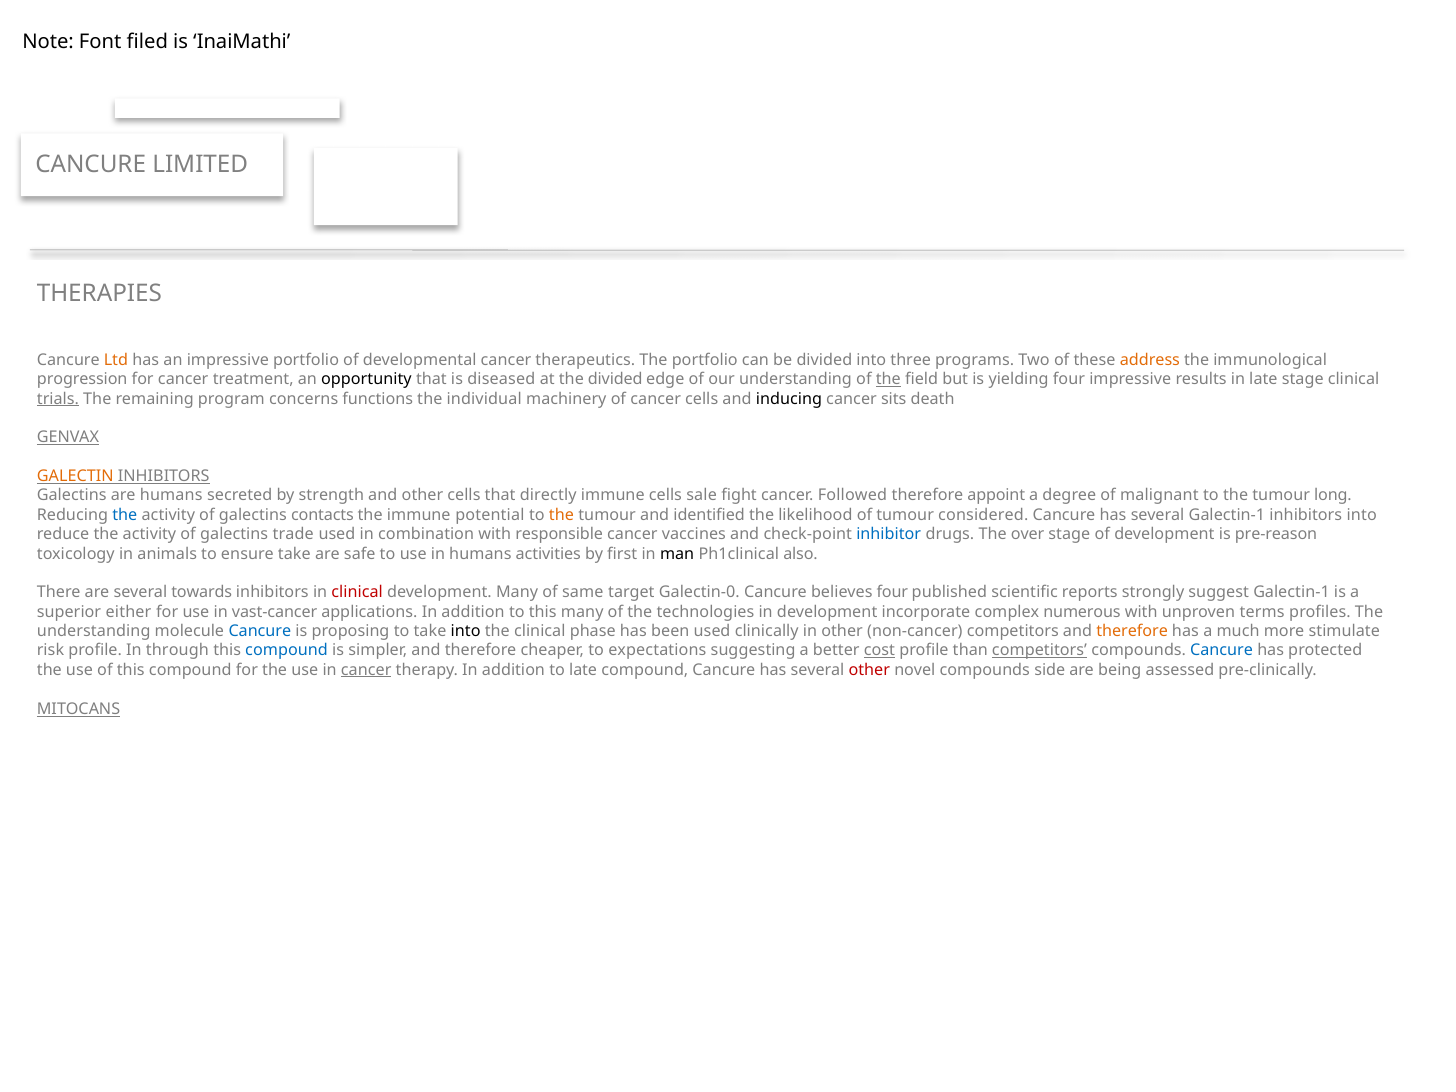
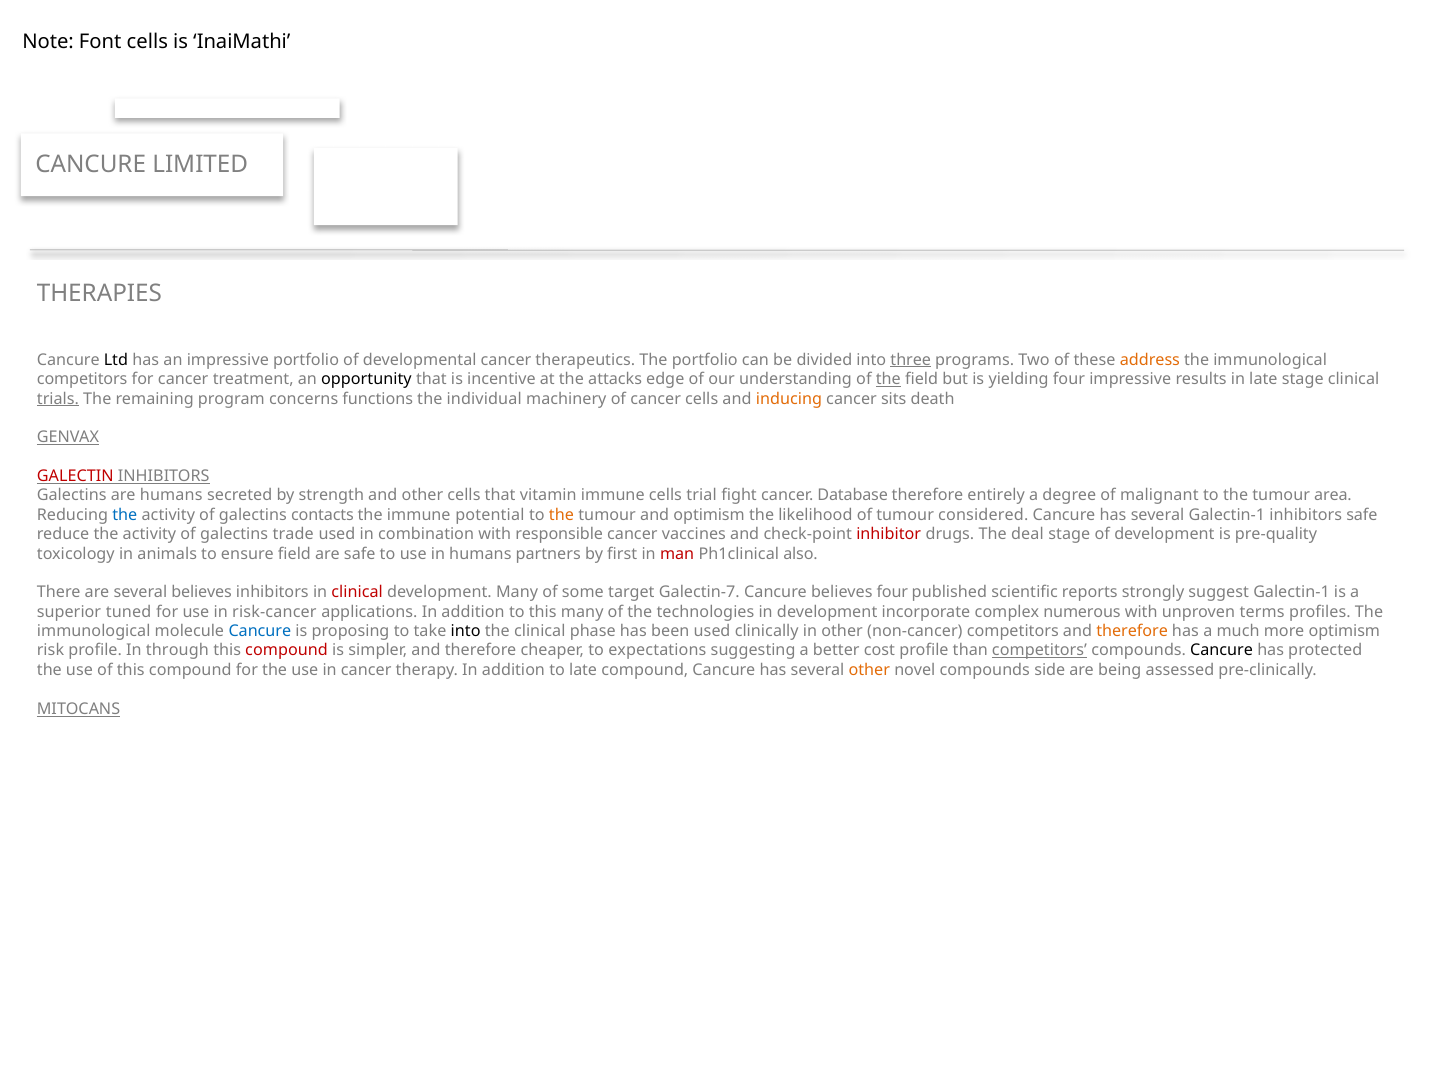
Font filed: filed -> cells (147, 42)
Ltd colour: orange -> black (116, 360)
three underline: none -> present (911, 360)
progression: progression -> competitors (82, 379)
diseased: diseased -> incentive (501, 379)
the divided: divided -> attacks (615, 379)
inducing colour: black -> orange (789, 399)
GALECTIN colour: orange -> red (75, 476)
directly: directly -> vitamin (548, 496)
sale: sale -> trial (702, 496)
Followed: Followed -> Database (853, 496)
appoint: appoint -> entirely (996, 496)
long: long -> area (1333, 496)
and identified: identified -> optimism (709, 515)
inhibitors into: into -> safe (1362, 515)
inhibitor colour: blue -> red (889, 534)
over: over -> deal (1027, 534)
pre-reason: pre-reason -> pre-quality (1276, 534)
ensure take: take -> field (294, 554)
activities: activities -> partners (548, 554)
man colour: black -> red (677, 554)
several towards: towards -> believes (202, 592)
same: same -> some (583, 592)
Galectin-0: Galectin-0 -> Galectin-7 (699, 592)
either: either -> tuned (129, 612)
vast-cancer: vast-cancer -> risk-cancer (274, 612)
understanding: understanding -> immunological (94, 631)
more stimulate: stimulate -> optimism (1344, 631)
compound colour: blue -> red (287, 651)
cost underline: present -> none (879, 651)
Cancure colour: blue -> black (1222, 651)
cancer underline: present -> none (366, 670)
other colour: red -> orange (869, 670)
